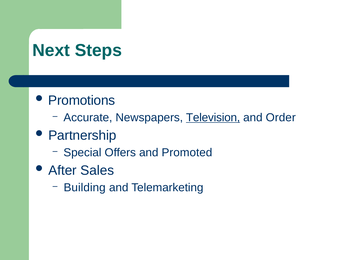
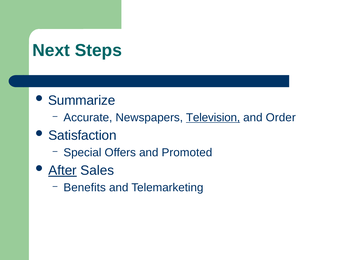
Promotions: Promotions -> Summarize (82, 100)
Partnership: Partnership -> Satisfaction (82, 136)
After underline: none -> present (63, 171)
Building: Building -> Benefits (85, 188)
